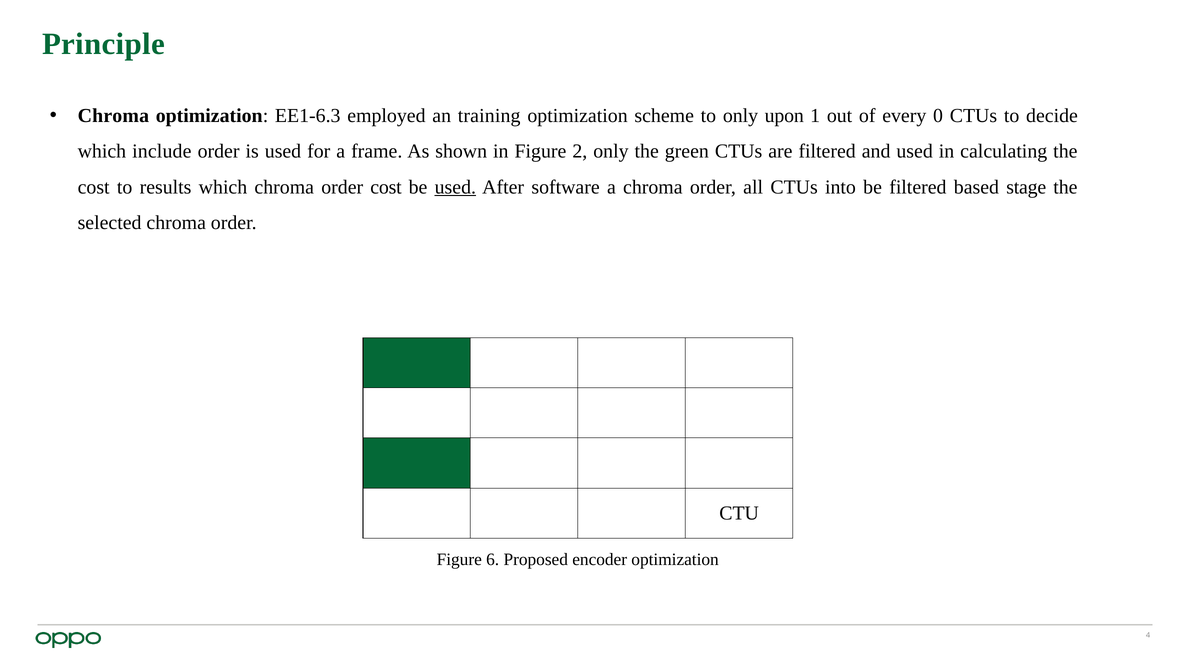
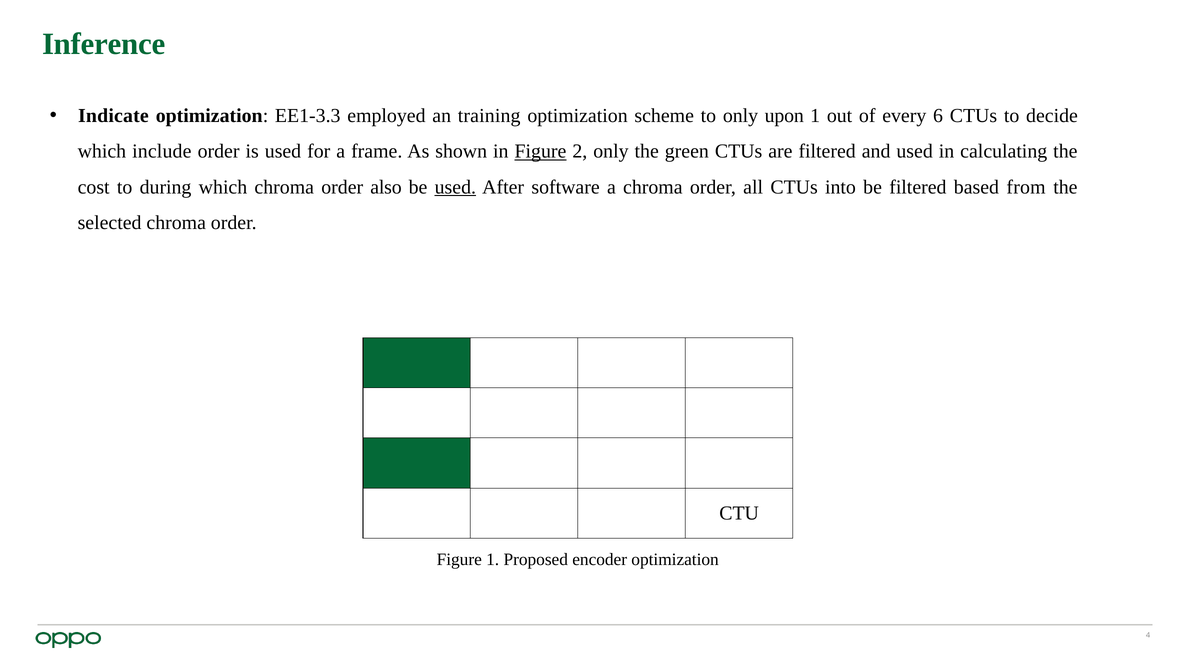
Principle: Principle -> Inference (104, 44)
Chroma: Chroma -> Indicate (113, 116)
EE1-6.3: EE1-6.3 -> EE1-3.3 (308, 116)
0: 0 -> 6 (938, 116)
Figure underline: none -> present (540, 151)
results: results -> during (166, 187)
order cost: cost -> also (386, 187)
stage: stage -> from (1026, 187)
Figure 6: 6 -> 1 (493, 560)
